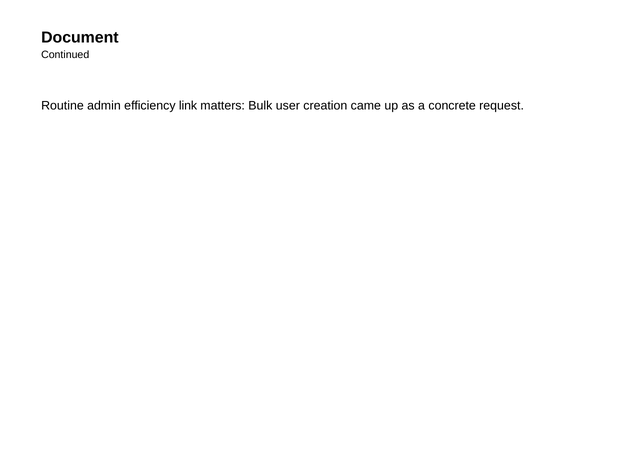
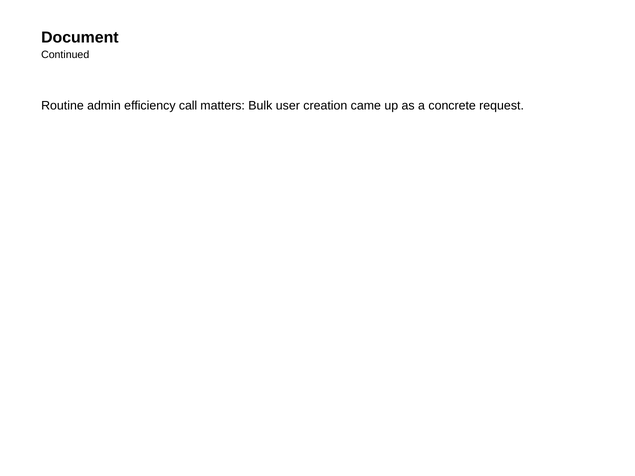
link: link -> call (188, 106)
